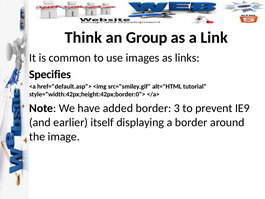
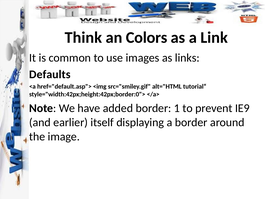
Group: Group -> Colors (147, 38)
Specifies: Specifies -> Defaults (50, 74)
3: 3 -> 1 (177, 108)
